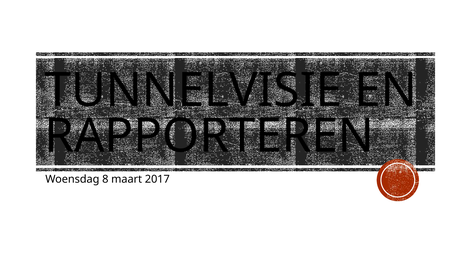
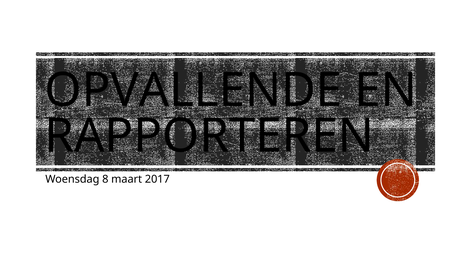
TUNNELVISIE: TUNNELVISIE -> OPVALLENDE (193, 90)
